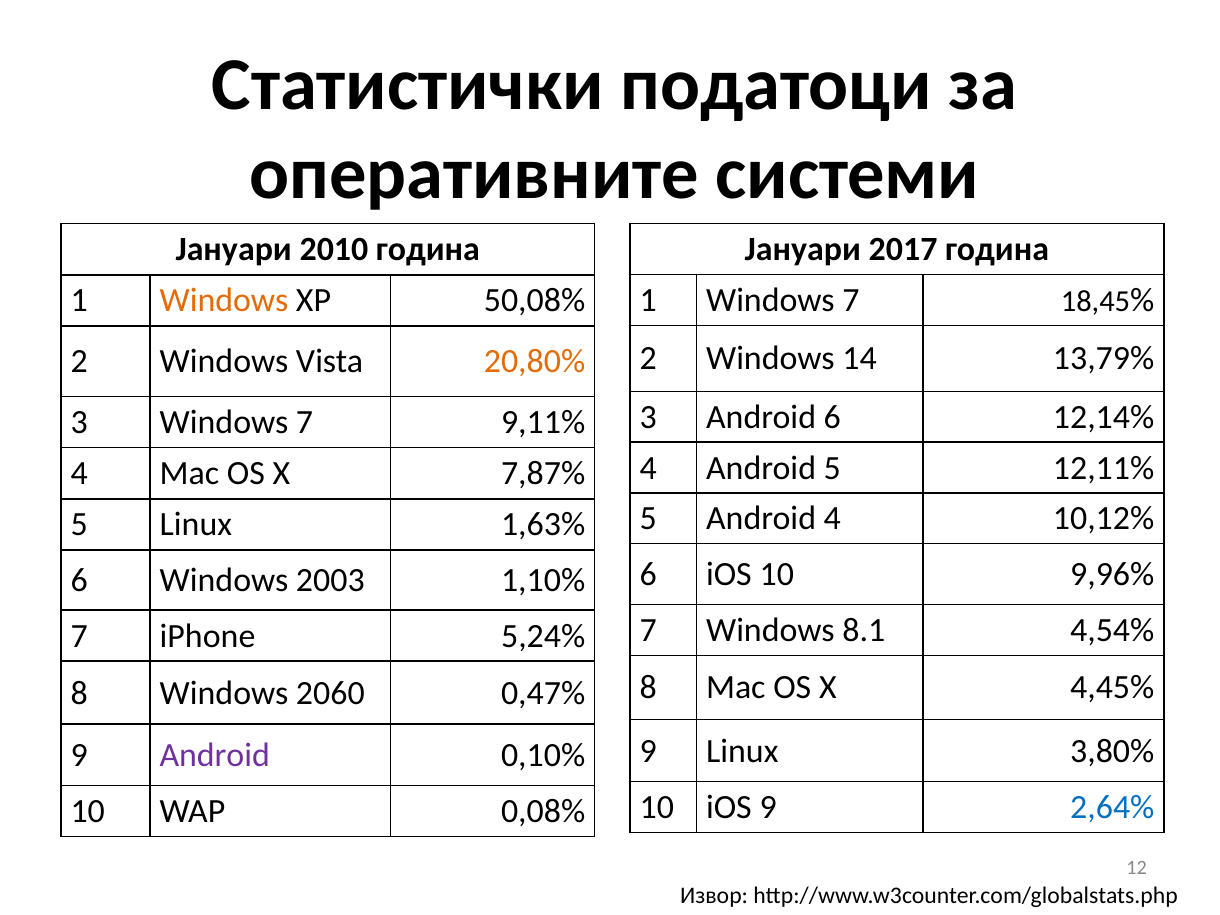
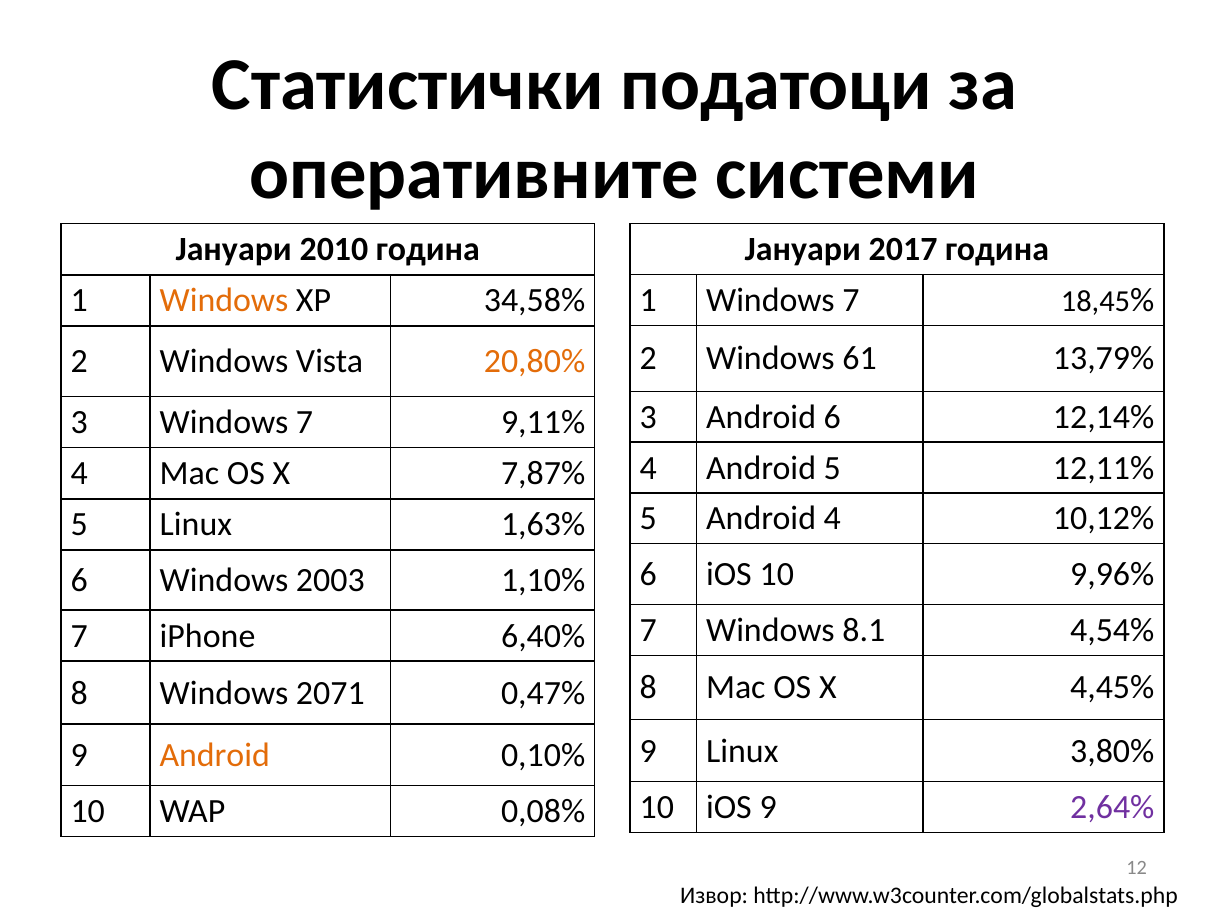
50,08%: 50,08% -> 34,58% (535, 301)
14: 14 -> 61 (860, 359)
5,24%: 5,24% -> 6,40% (543, 636)
2060: 2060 -> 2071 (330, 693)
Android colour: purple -> orange (215, 755)
2,64% colour: blue -> purple (1112, 807)
